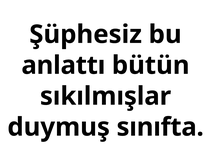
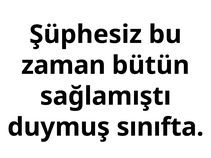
anlattı: anlattı -> zaman (63, 65)
sıkılmışlar: sıkılmışlar -> sağlamıştı (106, 96)
